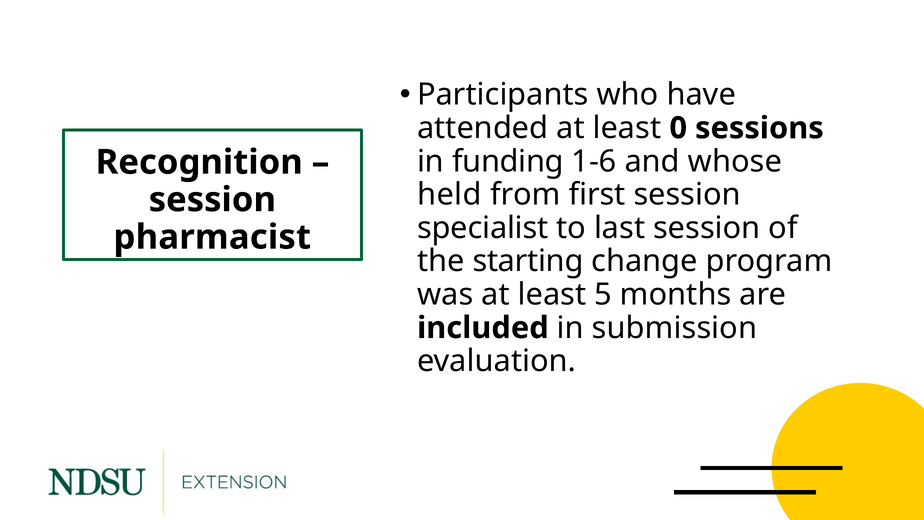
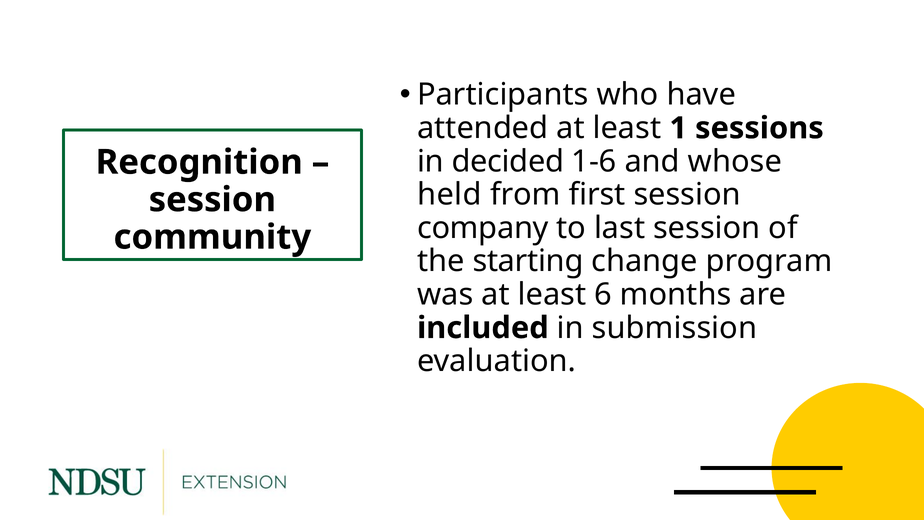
0: 0 -> 1 (678, 128)
funding: funding -> decided (508, 161)
specialist: specialist -> company (483, 228)
pharmacist: pharmacist -> community (212, 237)
5: 5 -> 6 (603, 294)
